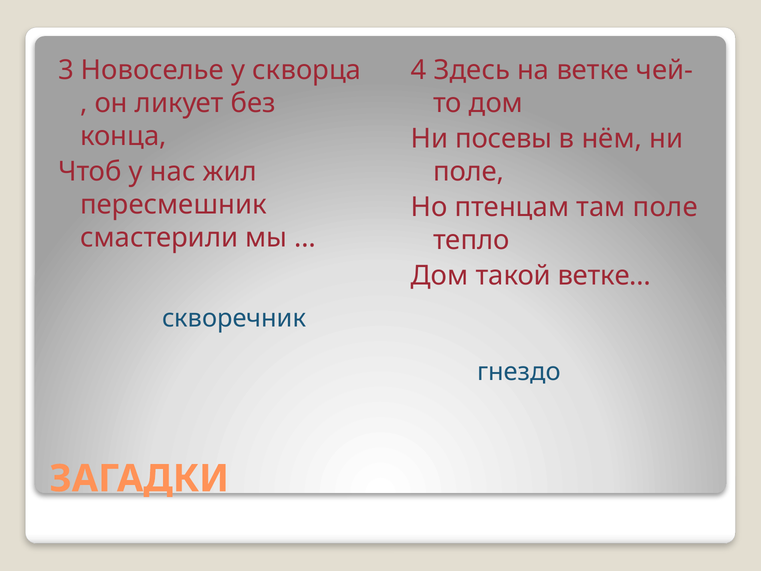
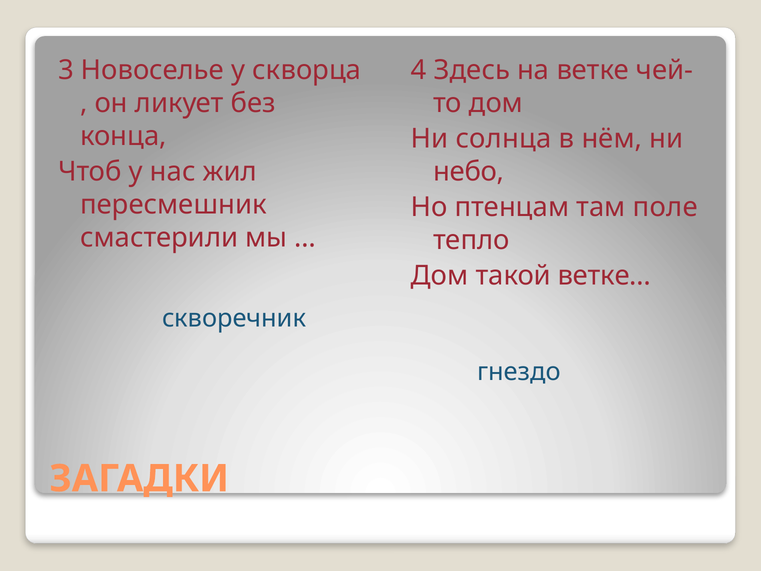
посевы: посевы -> солнца (504, 139)
поле: поле -> небо (469, 172)
